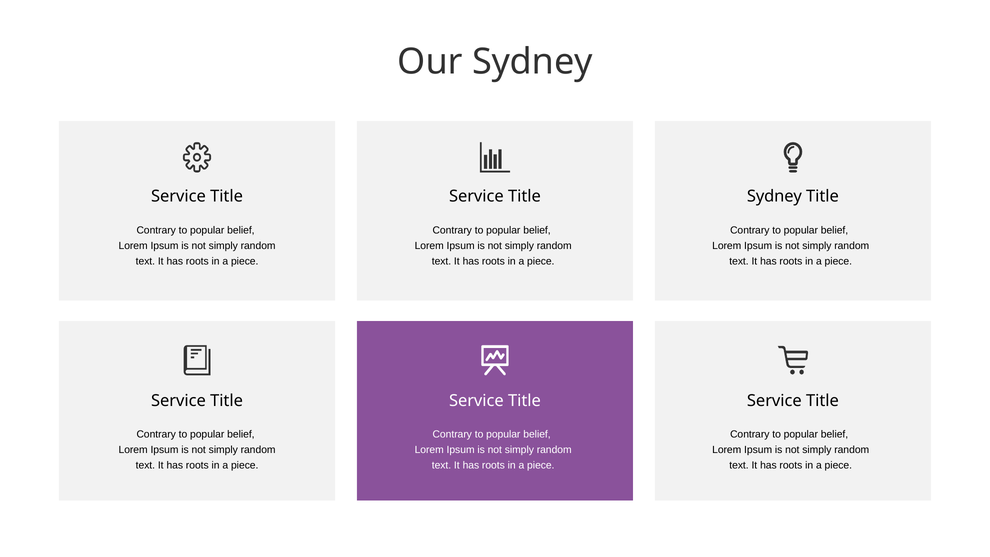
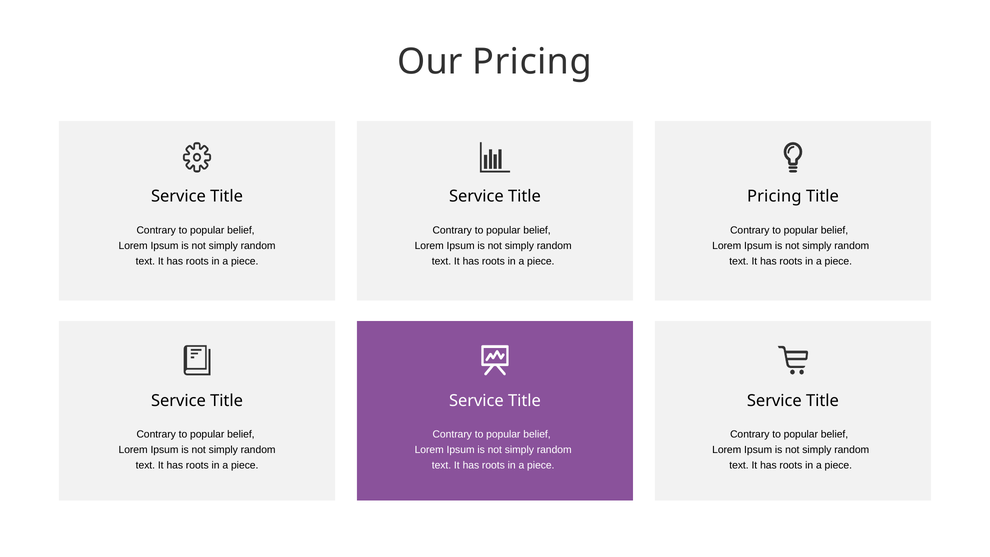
Our Sydney: Sydney -> Pricing (532, 62)
Sydney: Sydney -> Pricing (774, 196)
